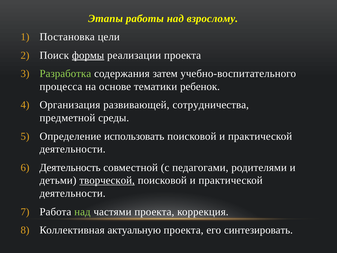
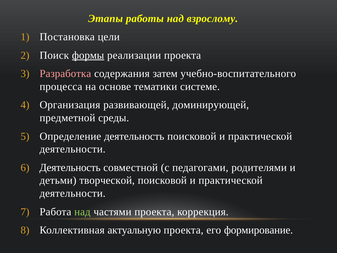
Разработка colour: light green -> pink (65, 74)
ребенок: ребенок -> системе (200, 86)
сотрудничества: сотрудничества -> доминирующей (211, 105)
Определение использовать: использовать -> деятельность (134, 136)
творческой underline: present -> none (107, 180)
синтезировать: синтезировать -> формирование (258, 230)
